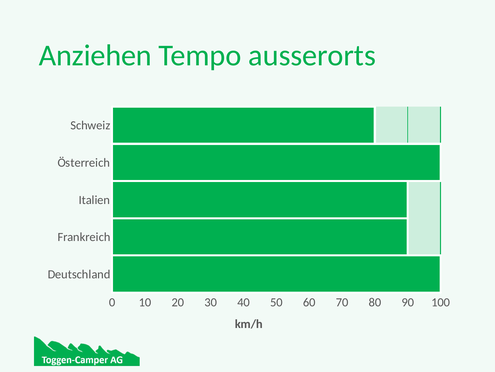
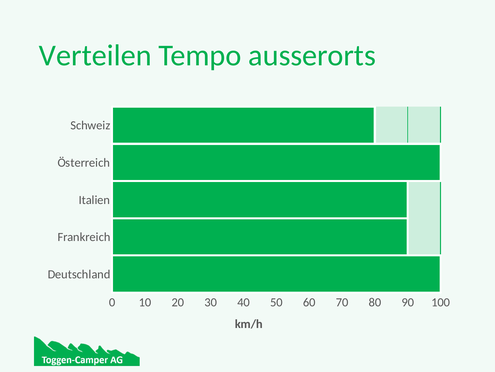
Anziehen: Anziehen -> Verteilen (95, 55)
